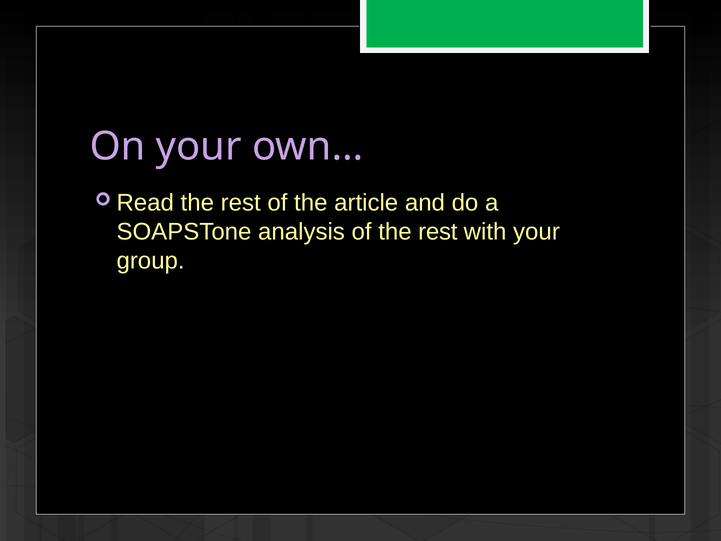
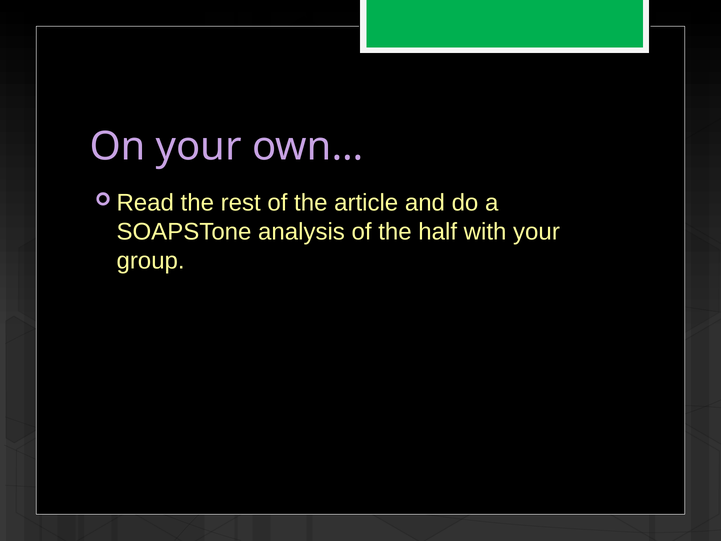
of the rest: rest -> half (438, 232)
